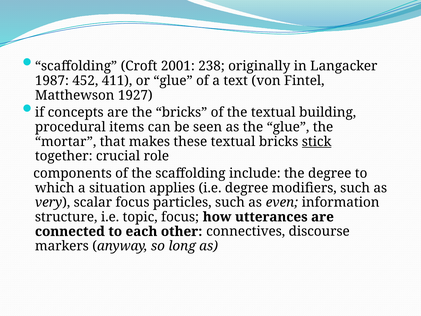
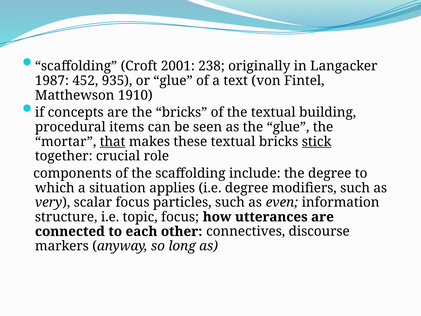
411: 411 -> 935 (117, 81)
1927: 1927 -> 1910 (135, 95)
that underline: none -> present (113, 141)
